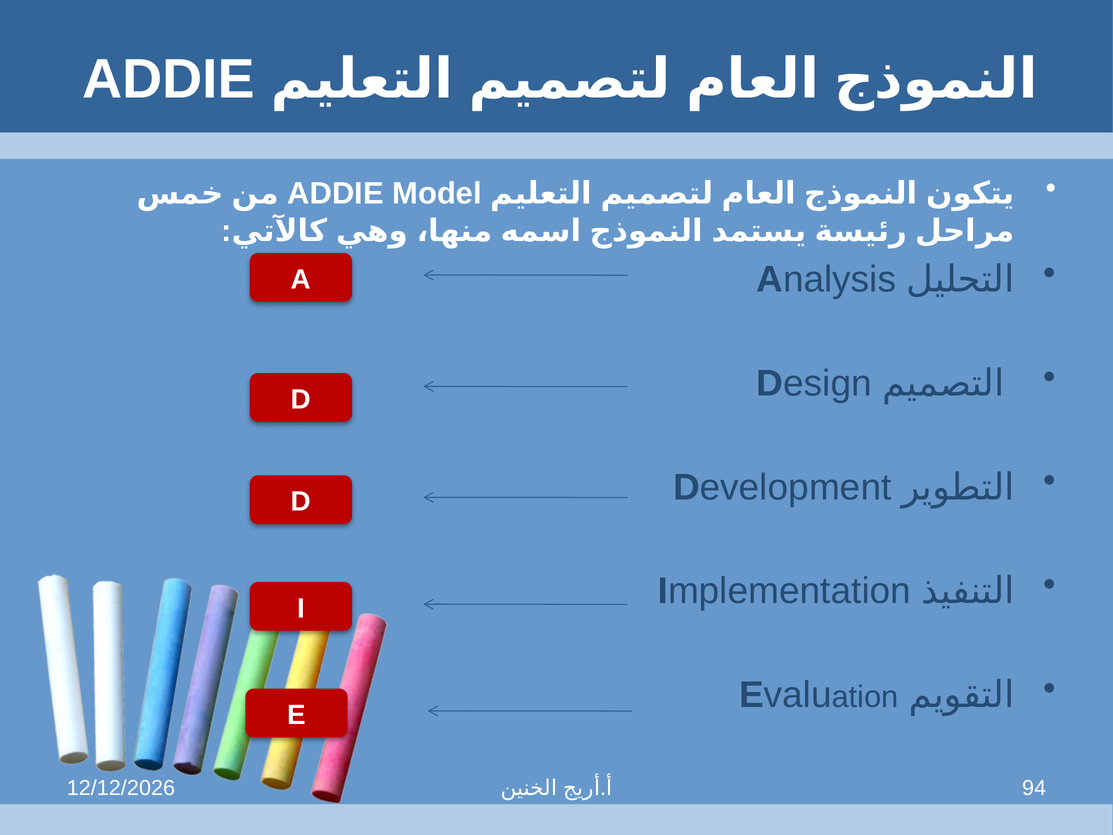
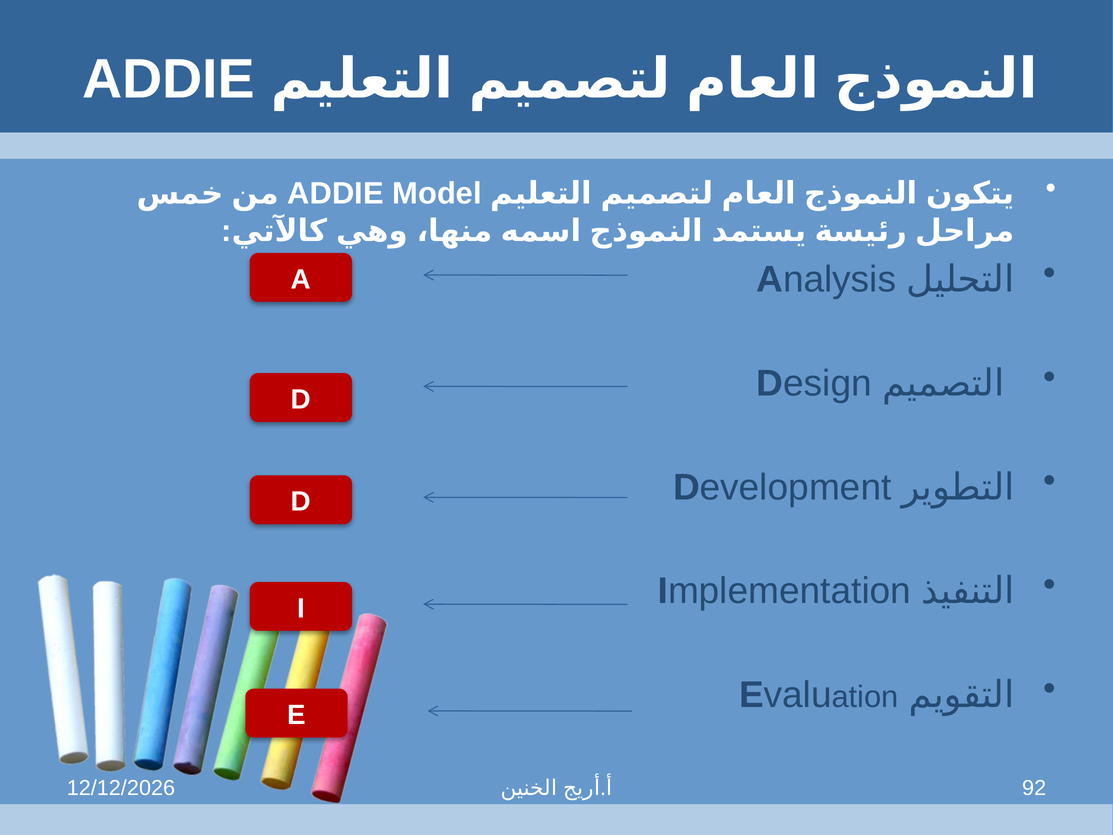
94: 94 -> 92 (1034, 788)
